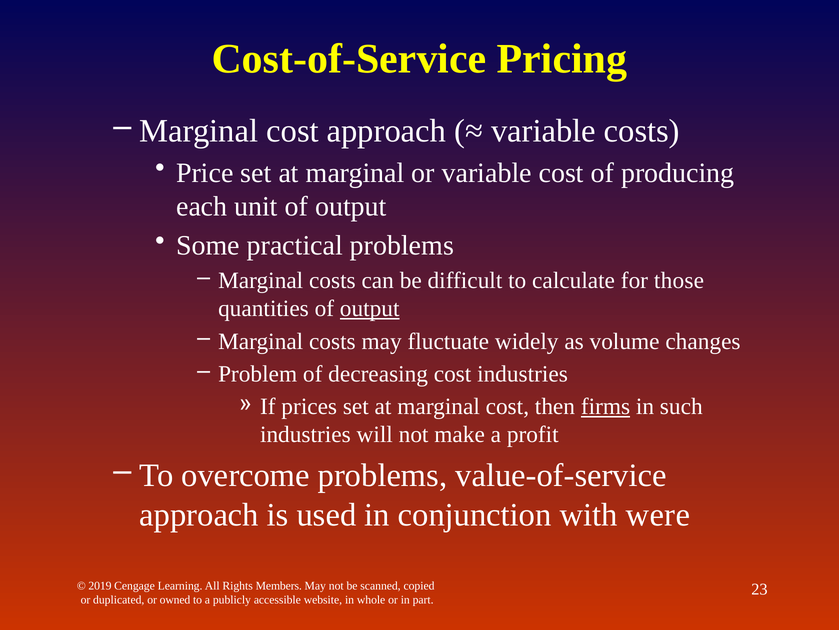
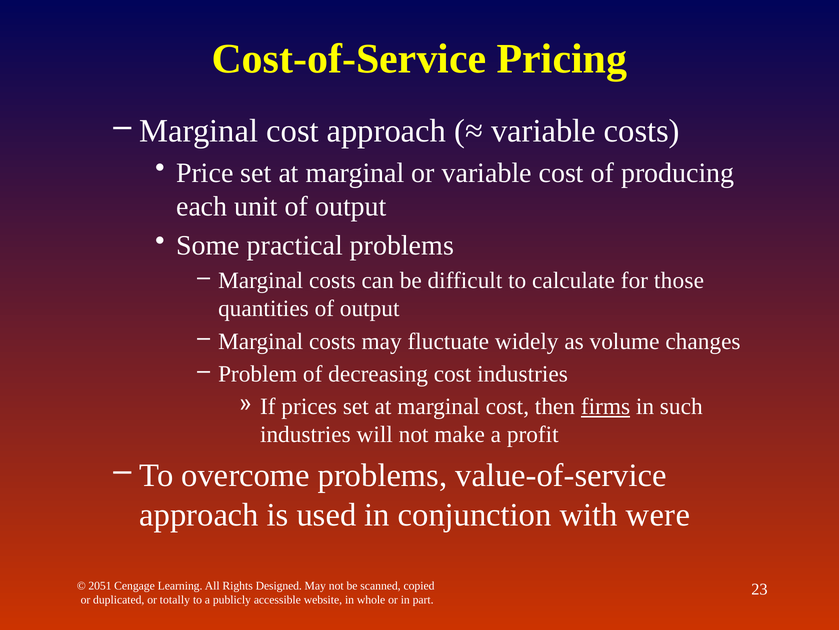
output underline: present -> none (370, 308)
2019: 2019 -> 2051 (100, 585)
Members: Members -> Designed (279, 585)
owned: owned -> totally (175, 599)
